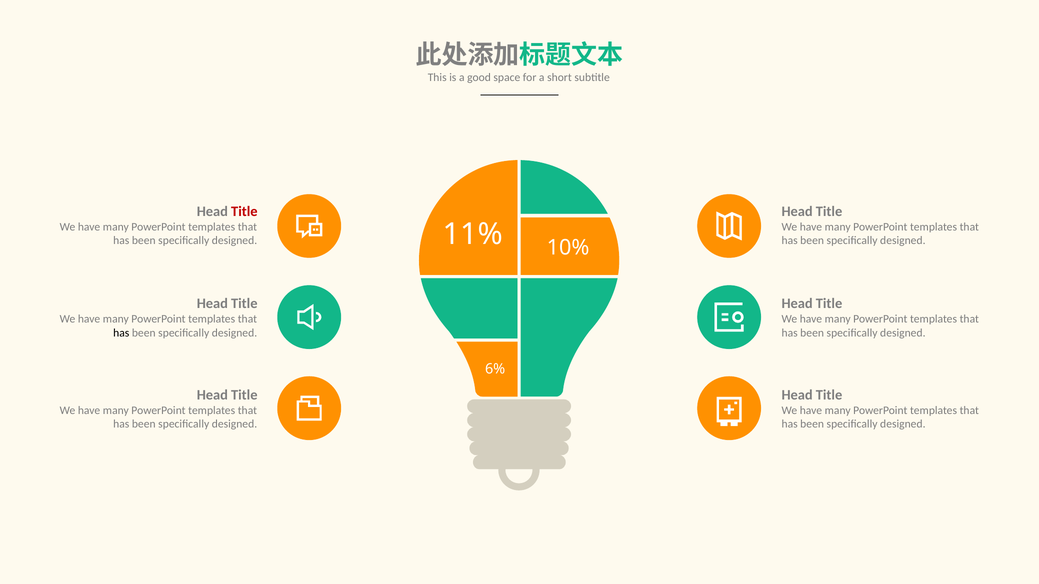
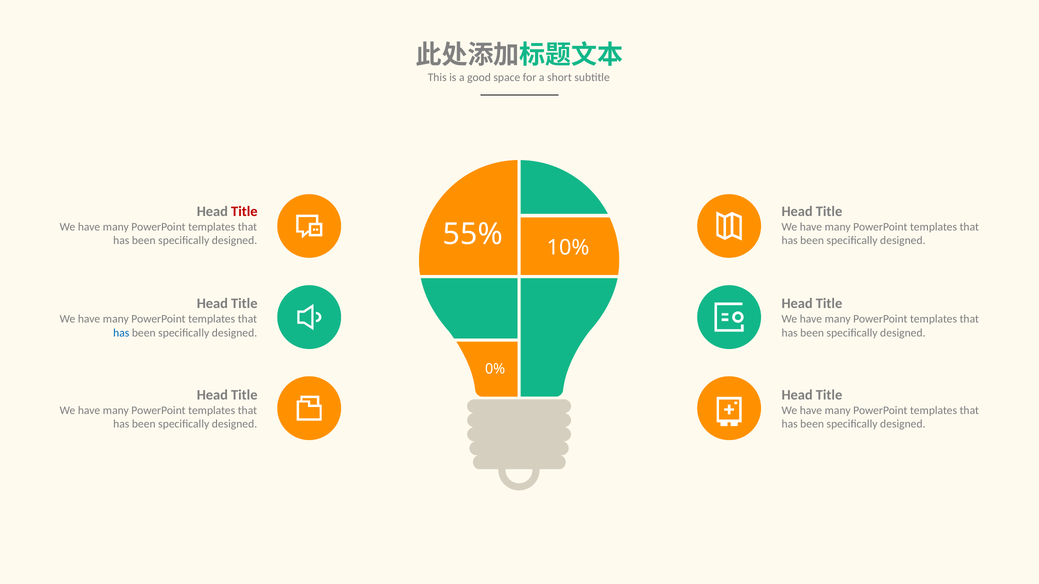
11%: 11% -> 55% (473, 234)
has colour: black -> blue (121, 333)
6%: 6% -> 0% (495, 369)
